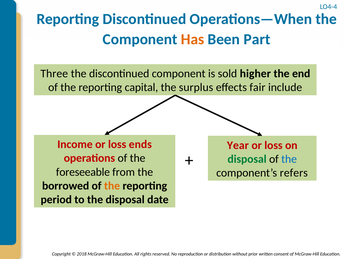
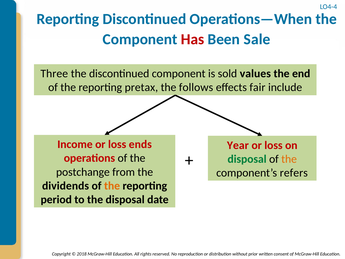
Has colour: orange -> red (193, 39)
Part: Part -> Sale (257, 39)
higher: higher -> values (255, 74)
capital: capital -> pretax (141, 87)
surplus: surplus -> follows (196, 87)
the colour: blue -> orange (289, 159)
foreseeable: foreseeable -> postchange (83, 172)
borrowed: borrowed -> dividends (66, 186)
